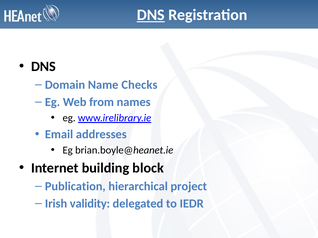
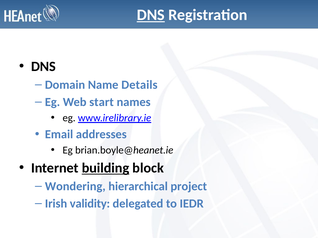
Checks: Checks -> Details (139, 85)
from: from -> start (101, 102)
building underline: none -> present (106, 168)
Publication: Publication -> Wondering (75, 187)
